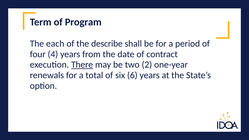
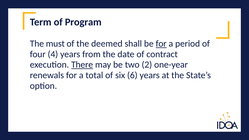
each: each -> must (55, 44)
describe: describe -> deemed (107, 44)
for underline: none -> present (161, 44)
